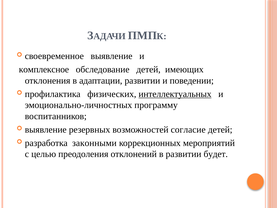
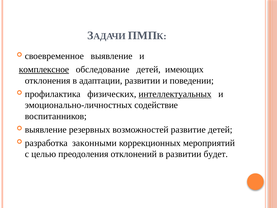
комплексное underline: none -> present (44, 69)
программу: программу -> содействие (156, 105)
согласие: согласие -> развитие (188, 129)
